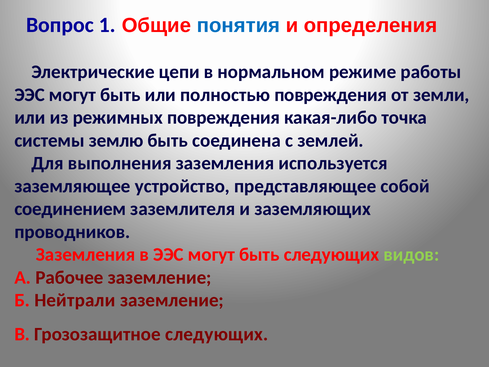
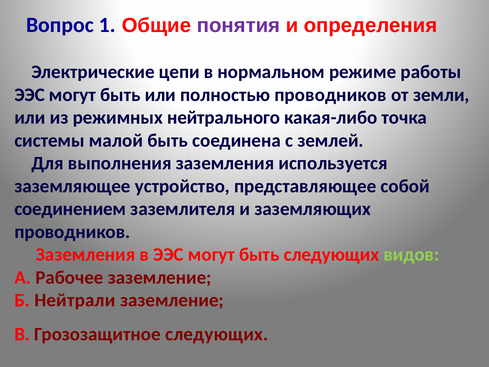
понятия colour: blue -> purple (238, 26)
полностью повреждения: повреждения -> проводников (331, 95)
режимных повреждения: повреждения -> нейтрального (224, 117)
землю: землю -> малой (116, 140)
